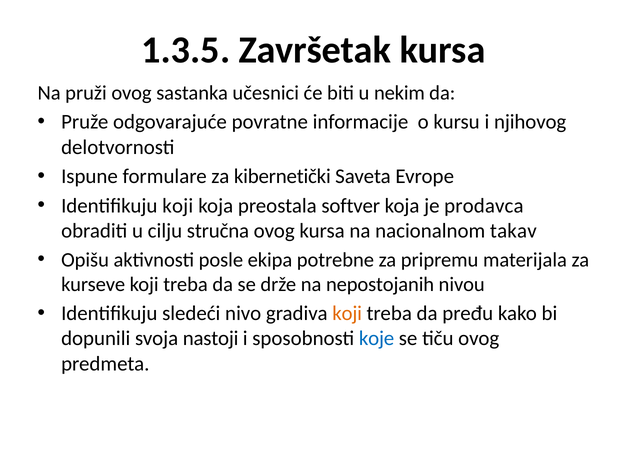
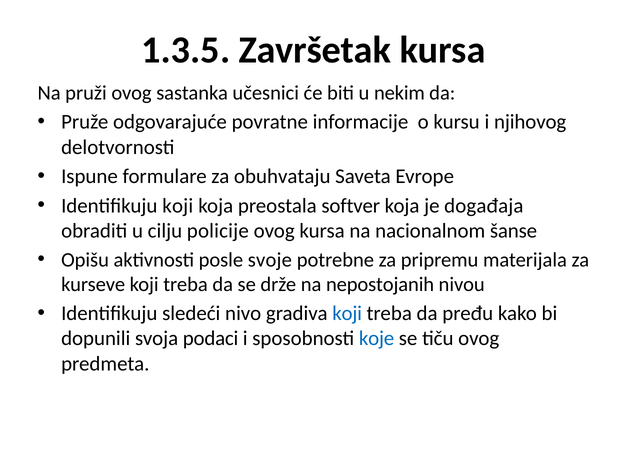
kibernetički: kibernetički -> obuhvataju (282, 176)
prodavca: prodavca -> događaja (484, 205)
stručna: stručna -> policije (218, 230)
takav: takav -> šanse (514, 230)
ekipa: ekipa -> svoje (270, 259)
koji colour: orange -> blue (347, 313)
nastoji: nastoji -> podaci (211, 338)
